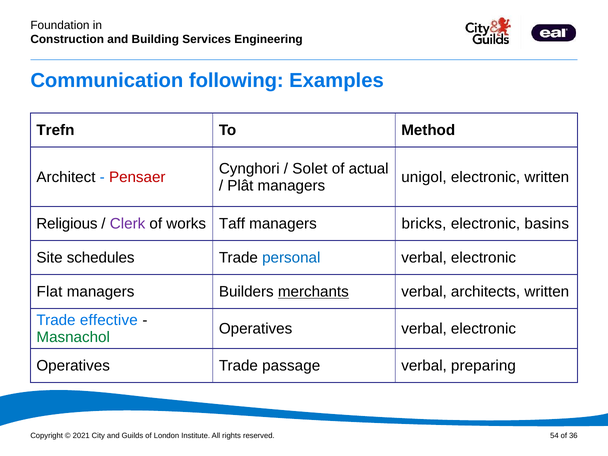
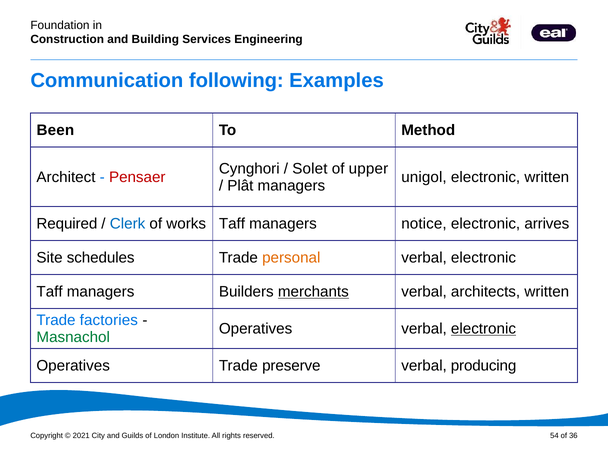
Trefn: Trefn -> Been (55, 130)
actual: actual -> upper (368, 169)
Religious: Religious -> Required (67, 224)
Clerk colour: purple -> blue (128, 224)
bricks: bricks -> notice (424, 224)
basins: basins -> arrives (547, 224)
personal colour: blue -> orange (291, 258)
Flat: Flat -> Taff (50, 292)
effective: effective -> factories (109, 320)
electronic underline: none -> present (483, 329)
passage: passage -> preserve (291, 366)
preparing: preparing -> producing (484, 366)
